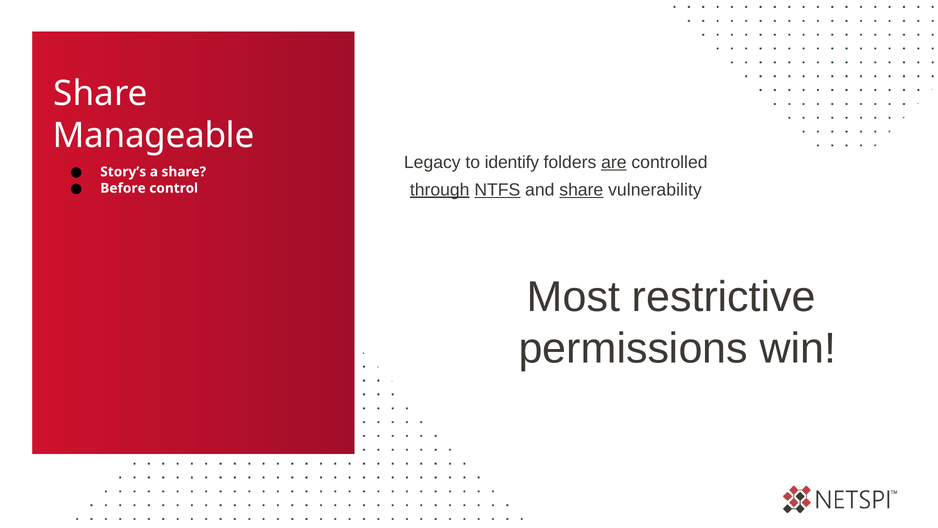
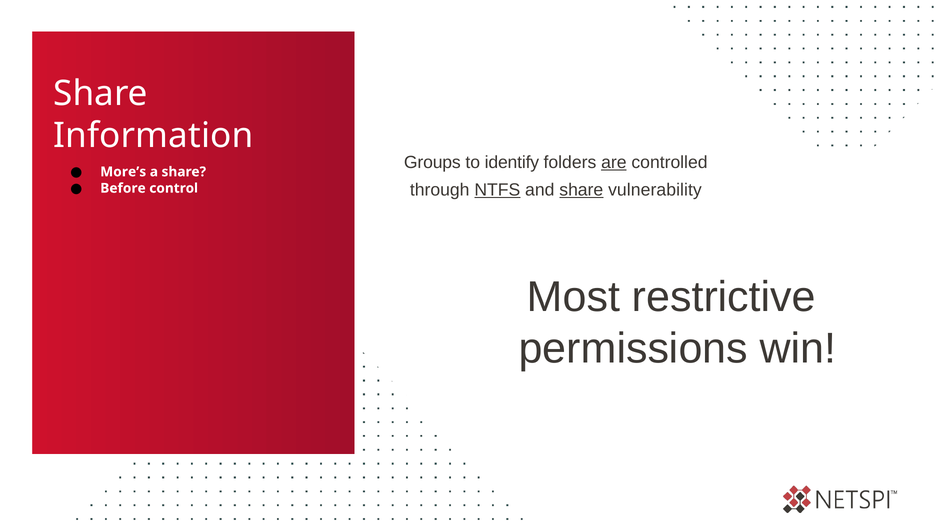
Manageable: Manageable -> Information (153, 136)
Legacy: Legacy -> Groups (432, 162)
Story’s: Story’s -> More’s (123, 172)
through underline: present -> none (440, 190)
